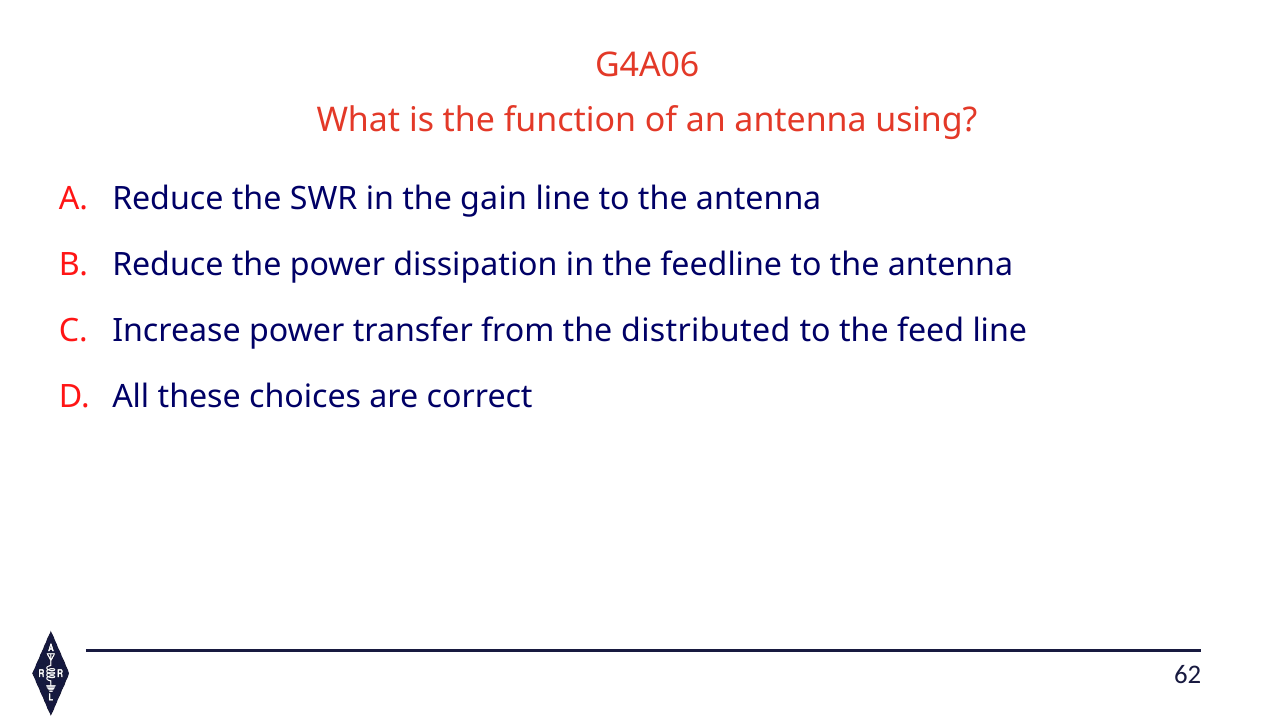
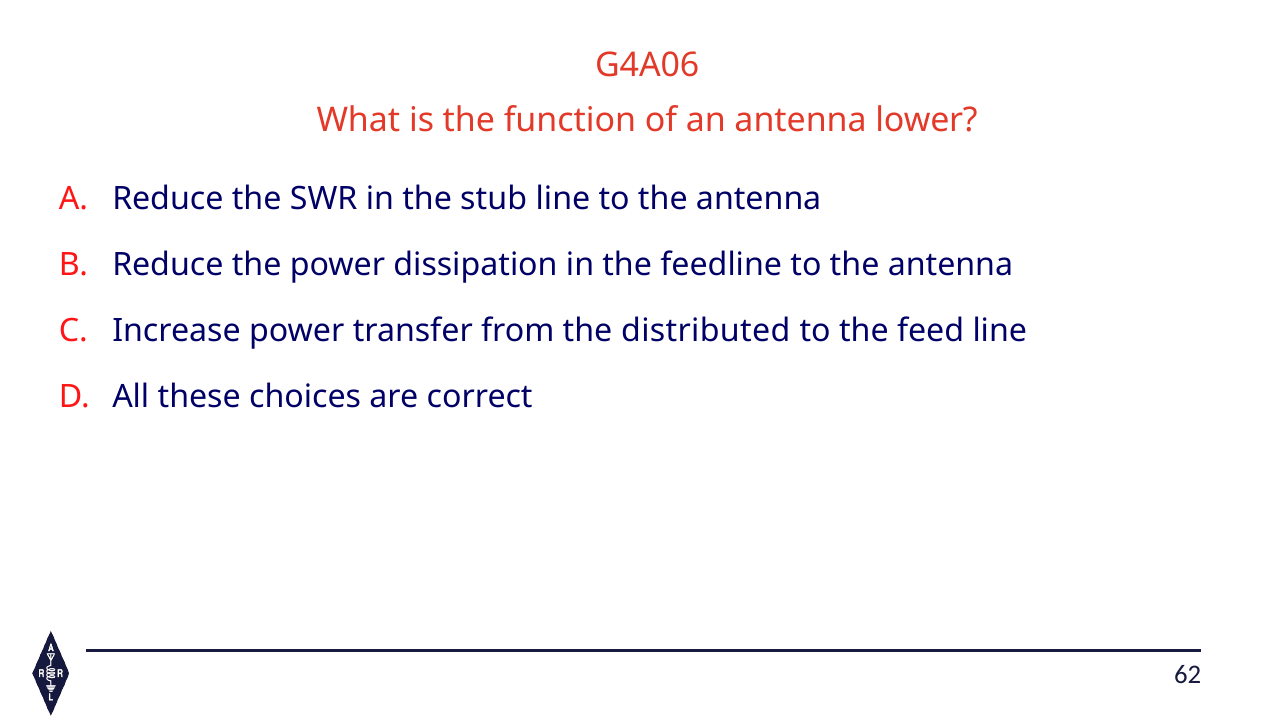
using: using -> lower (926, 120)
gain: gain -> stub (494, 199)
